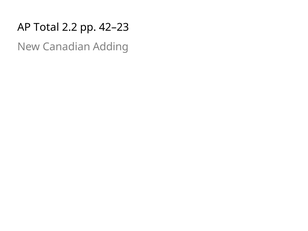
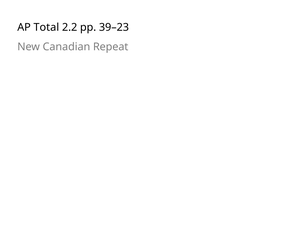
42–23: 42–23 -> 39–23 (114, 27)
Adding: Adding -> Repeat (111, 47)
